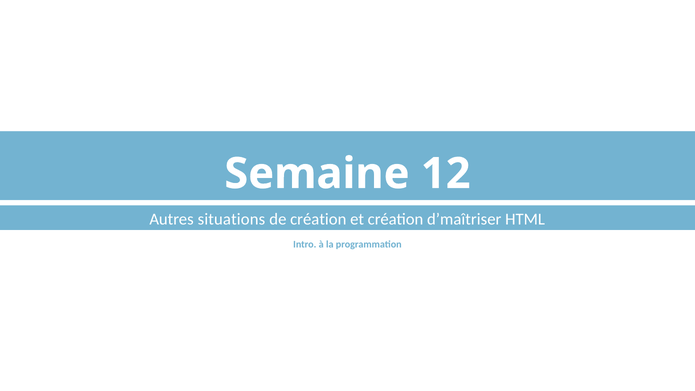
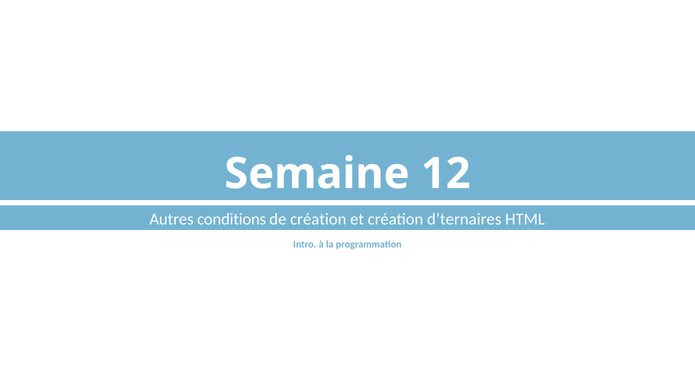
situations: situations -> conditions (232, 219)
d’maîtriser: d’maîtriser -> d’ternaires (464, 219)
